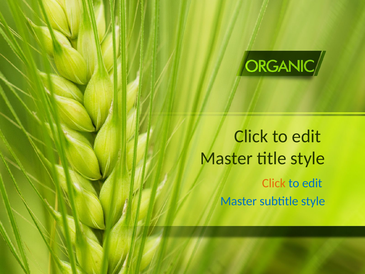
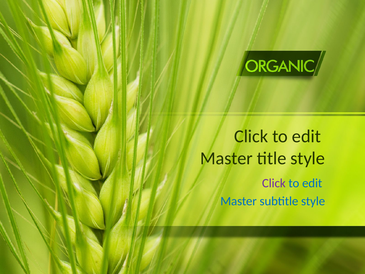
Click colour: orange -> purple (274, 183)
